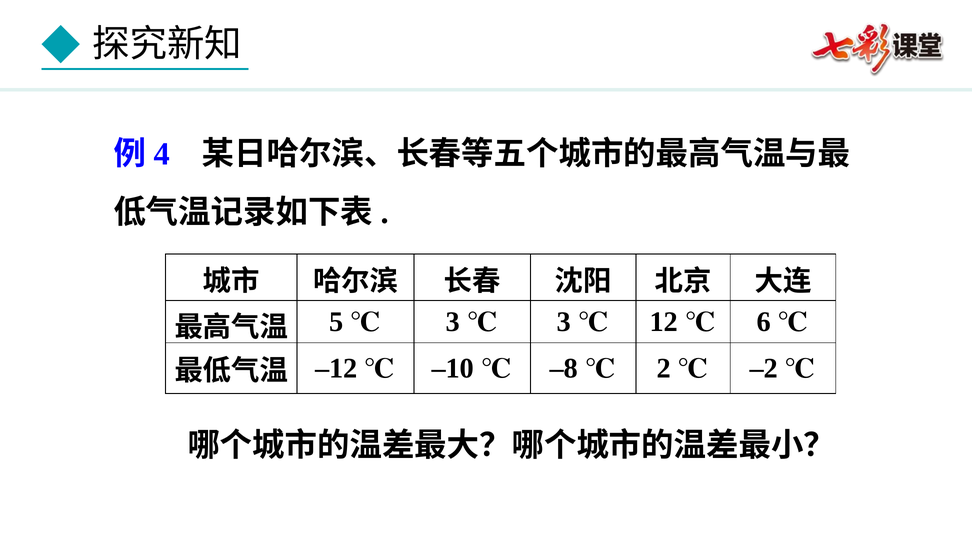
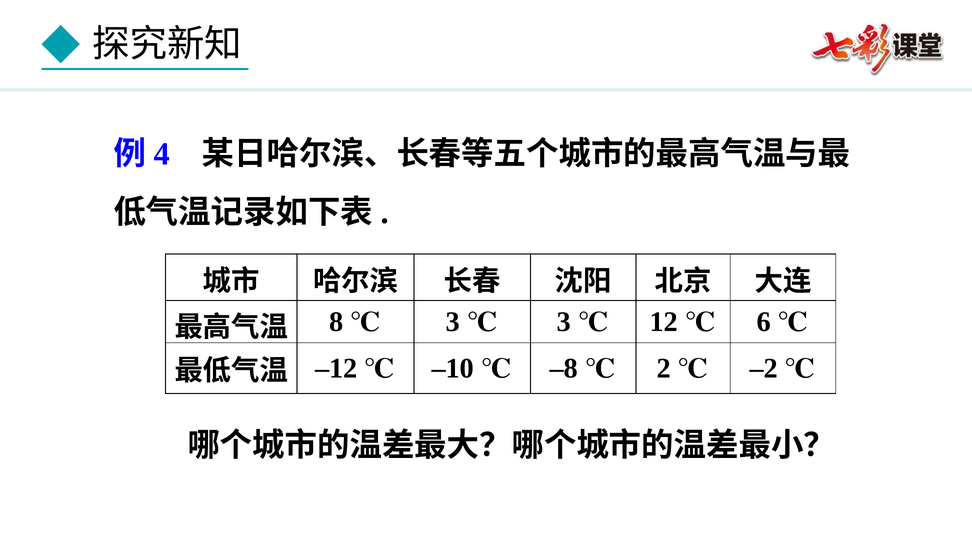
5: 5 -> 8 (336, 322)
